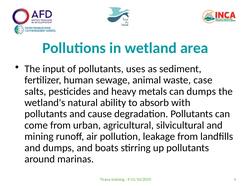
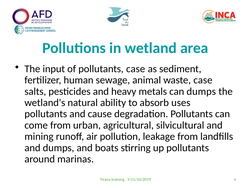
pollutants uses: uses -> case (136, 69)
with: with -> uses (181, 103)
